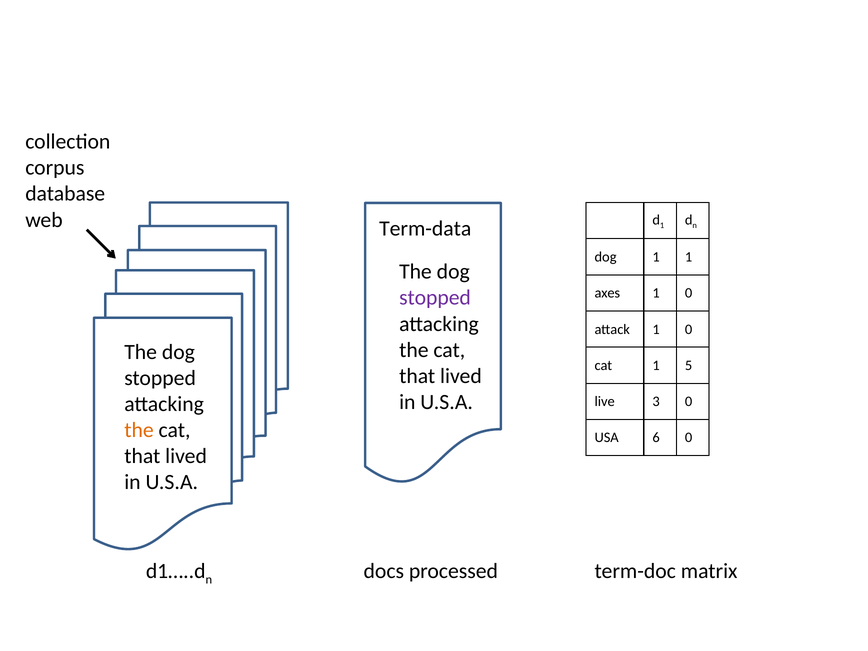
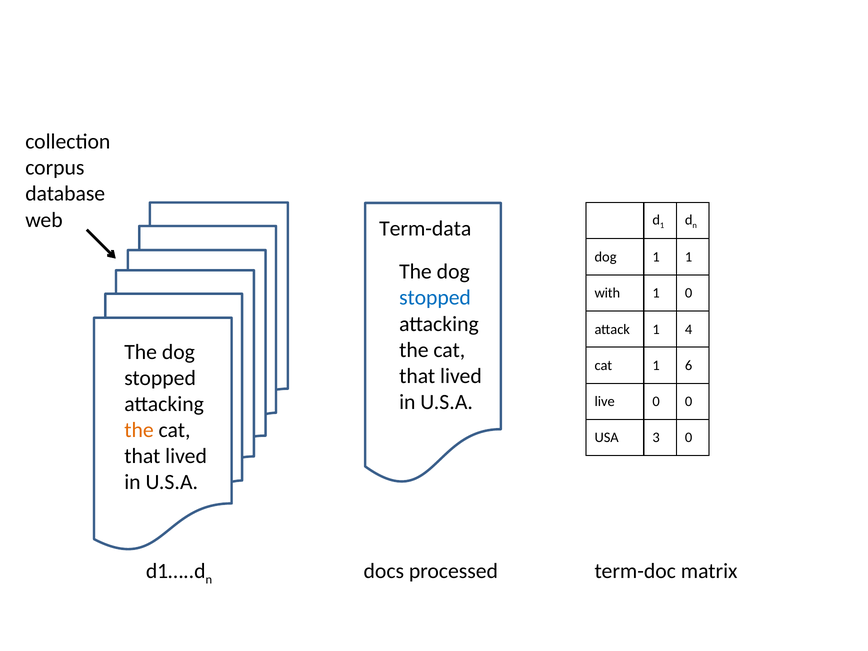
axes: axes -> with (607, 293)
stopped colour: purple -> blue (435, 298)
attack 1 0: 0 -> 4 (689, 329)
5: 5 -> 6 (689, 365)
live 3: 3 -> 0 (656, 402)
6: 6 -> 3 (656, 438)
